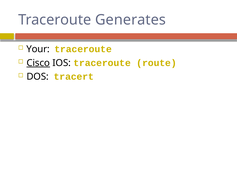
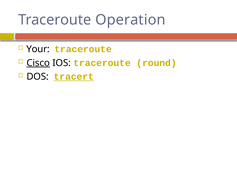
Generates: Generates -> Operation (130, 20)
route: route -> round (157, 63)
tracert underline: none -> present (74, 77)
